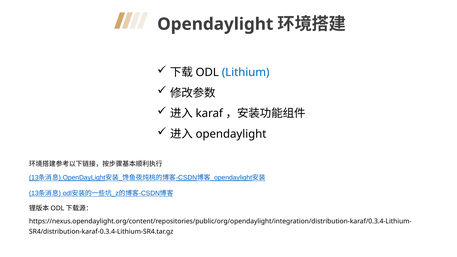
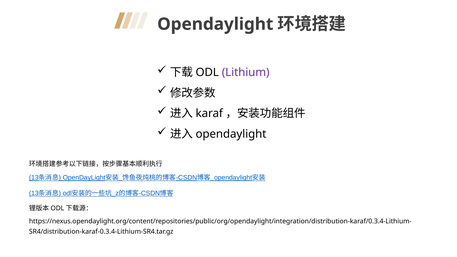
Lithium colour: blue -> purple (246, 72)
